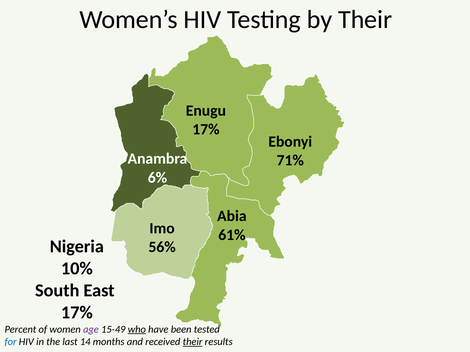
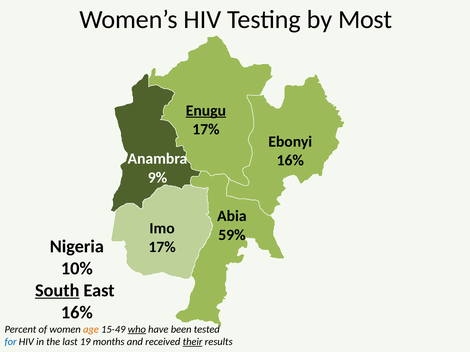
by Their: Their -> Most (365, 19)
Enugu underline: none -> present (206, 111)
71%: 71% -> 16% (290, 161)
6%: 6% -> 9% (157, 178)
61%: 61% -> 59% (232, 235)
56%: 56% -> 17% (162, 247)
South underline: none -> present (57, 291)
17%: 17% -> 16% (77, 313)
age colour: purple -> orange (91, 330)
14: 14 -> 19 (85, 342)
